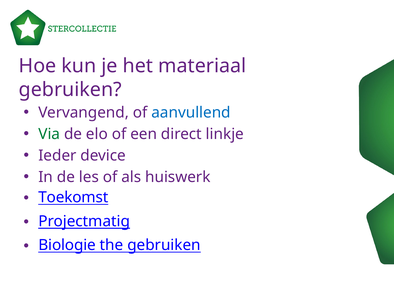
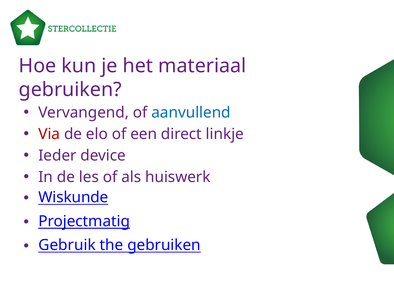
Via colour: green -> red (49, 134)
Toekomst: Toekomst -> Wiskunde (73, 197)
Biologie: Biologie -> Gebruik (67, 245)
